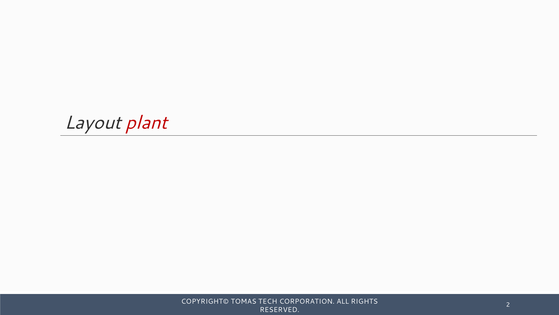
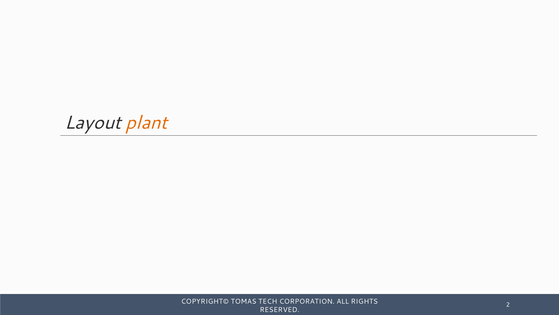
plant colour: red -> orange (147, 122)
